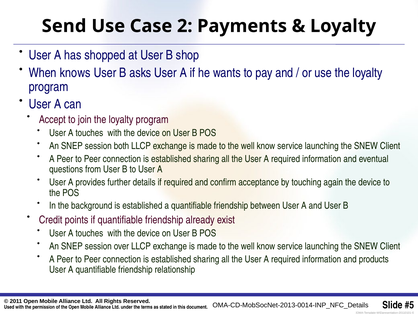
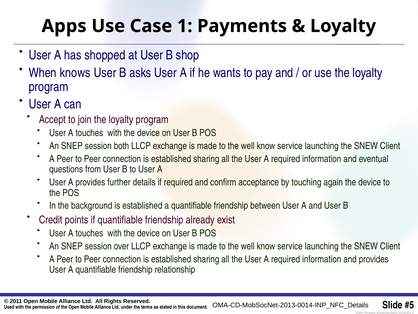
Send: Send -> Apps (64, 26)
2: 2 -> 1 (185, 26)
and products: products -> provides (374, 259)
